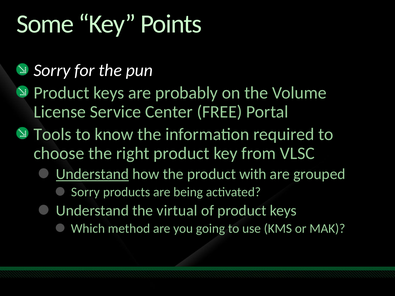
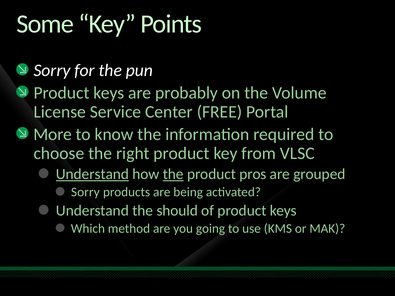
Tools: Tools -> More (53, 134)
the underline: none -> present (173, 174)
with: with -> pros (253, 174)
virtual: virtual -> should (177, 211)
